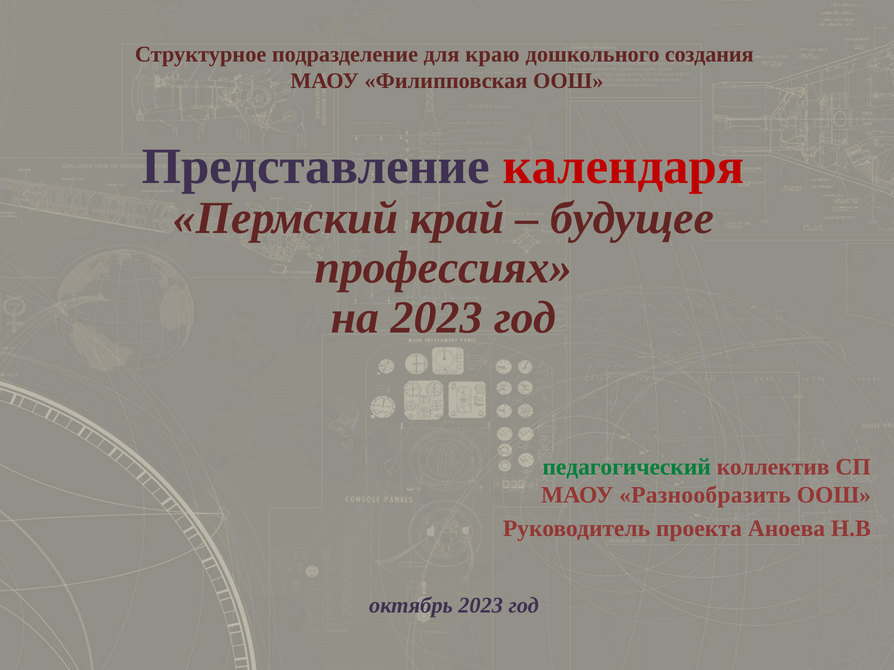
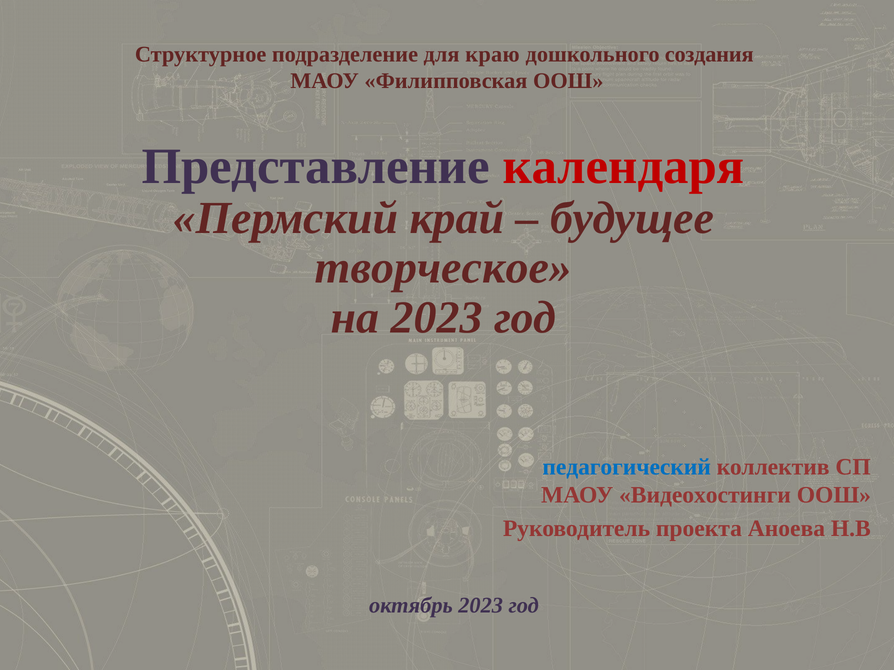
профессиях: профессиях -> творческое (443, 268)
педагогический colour: green -> blue (627, 467)
Разнообразить: Разнообразить -> Видеохостинги (705, 496)
